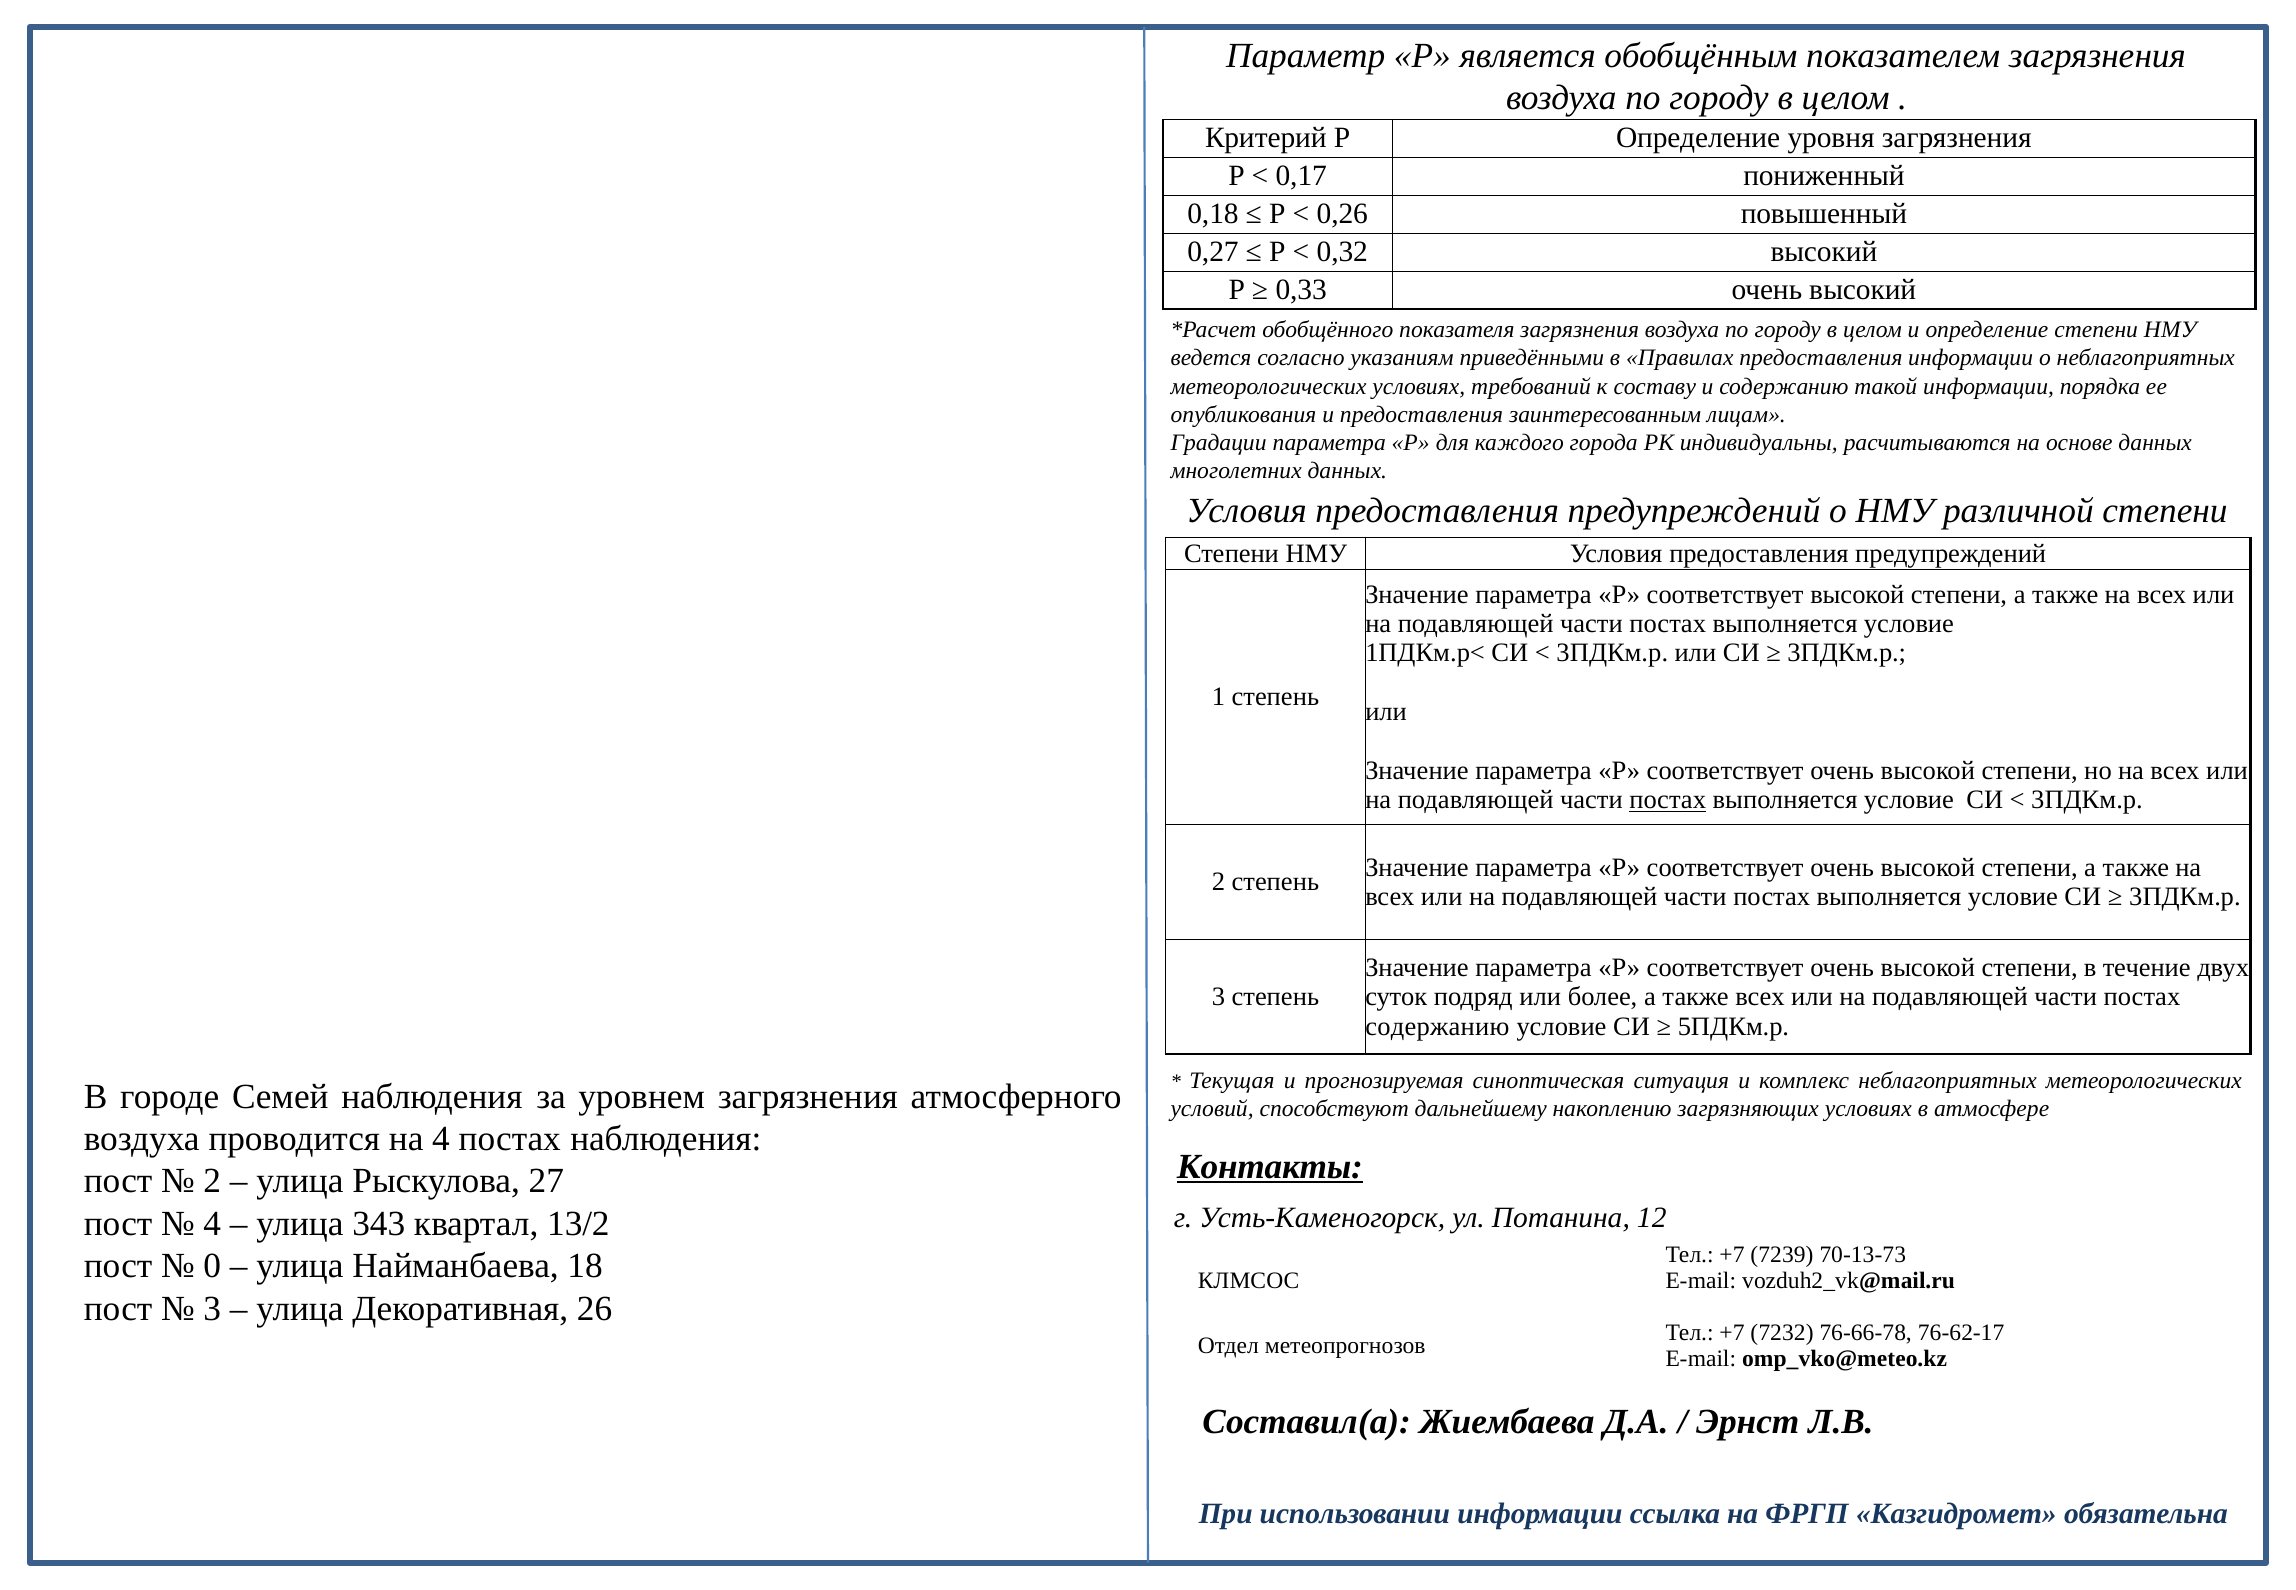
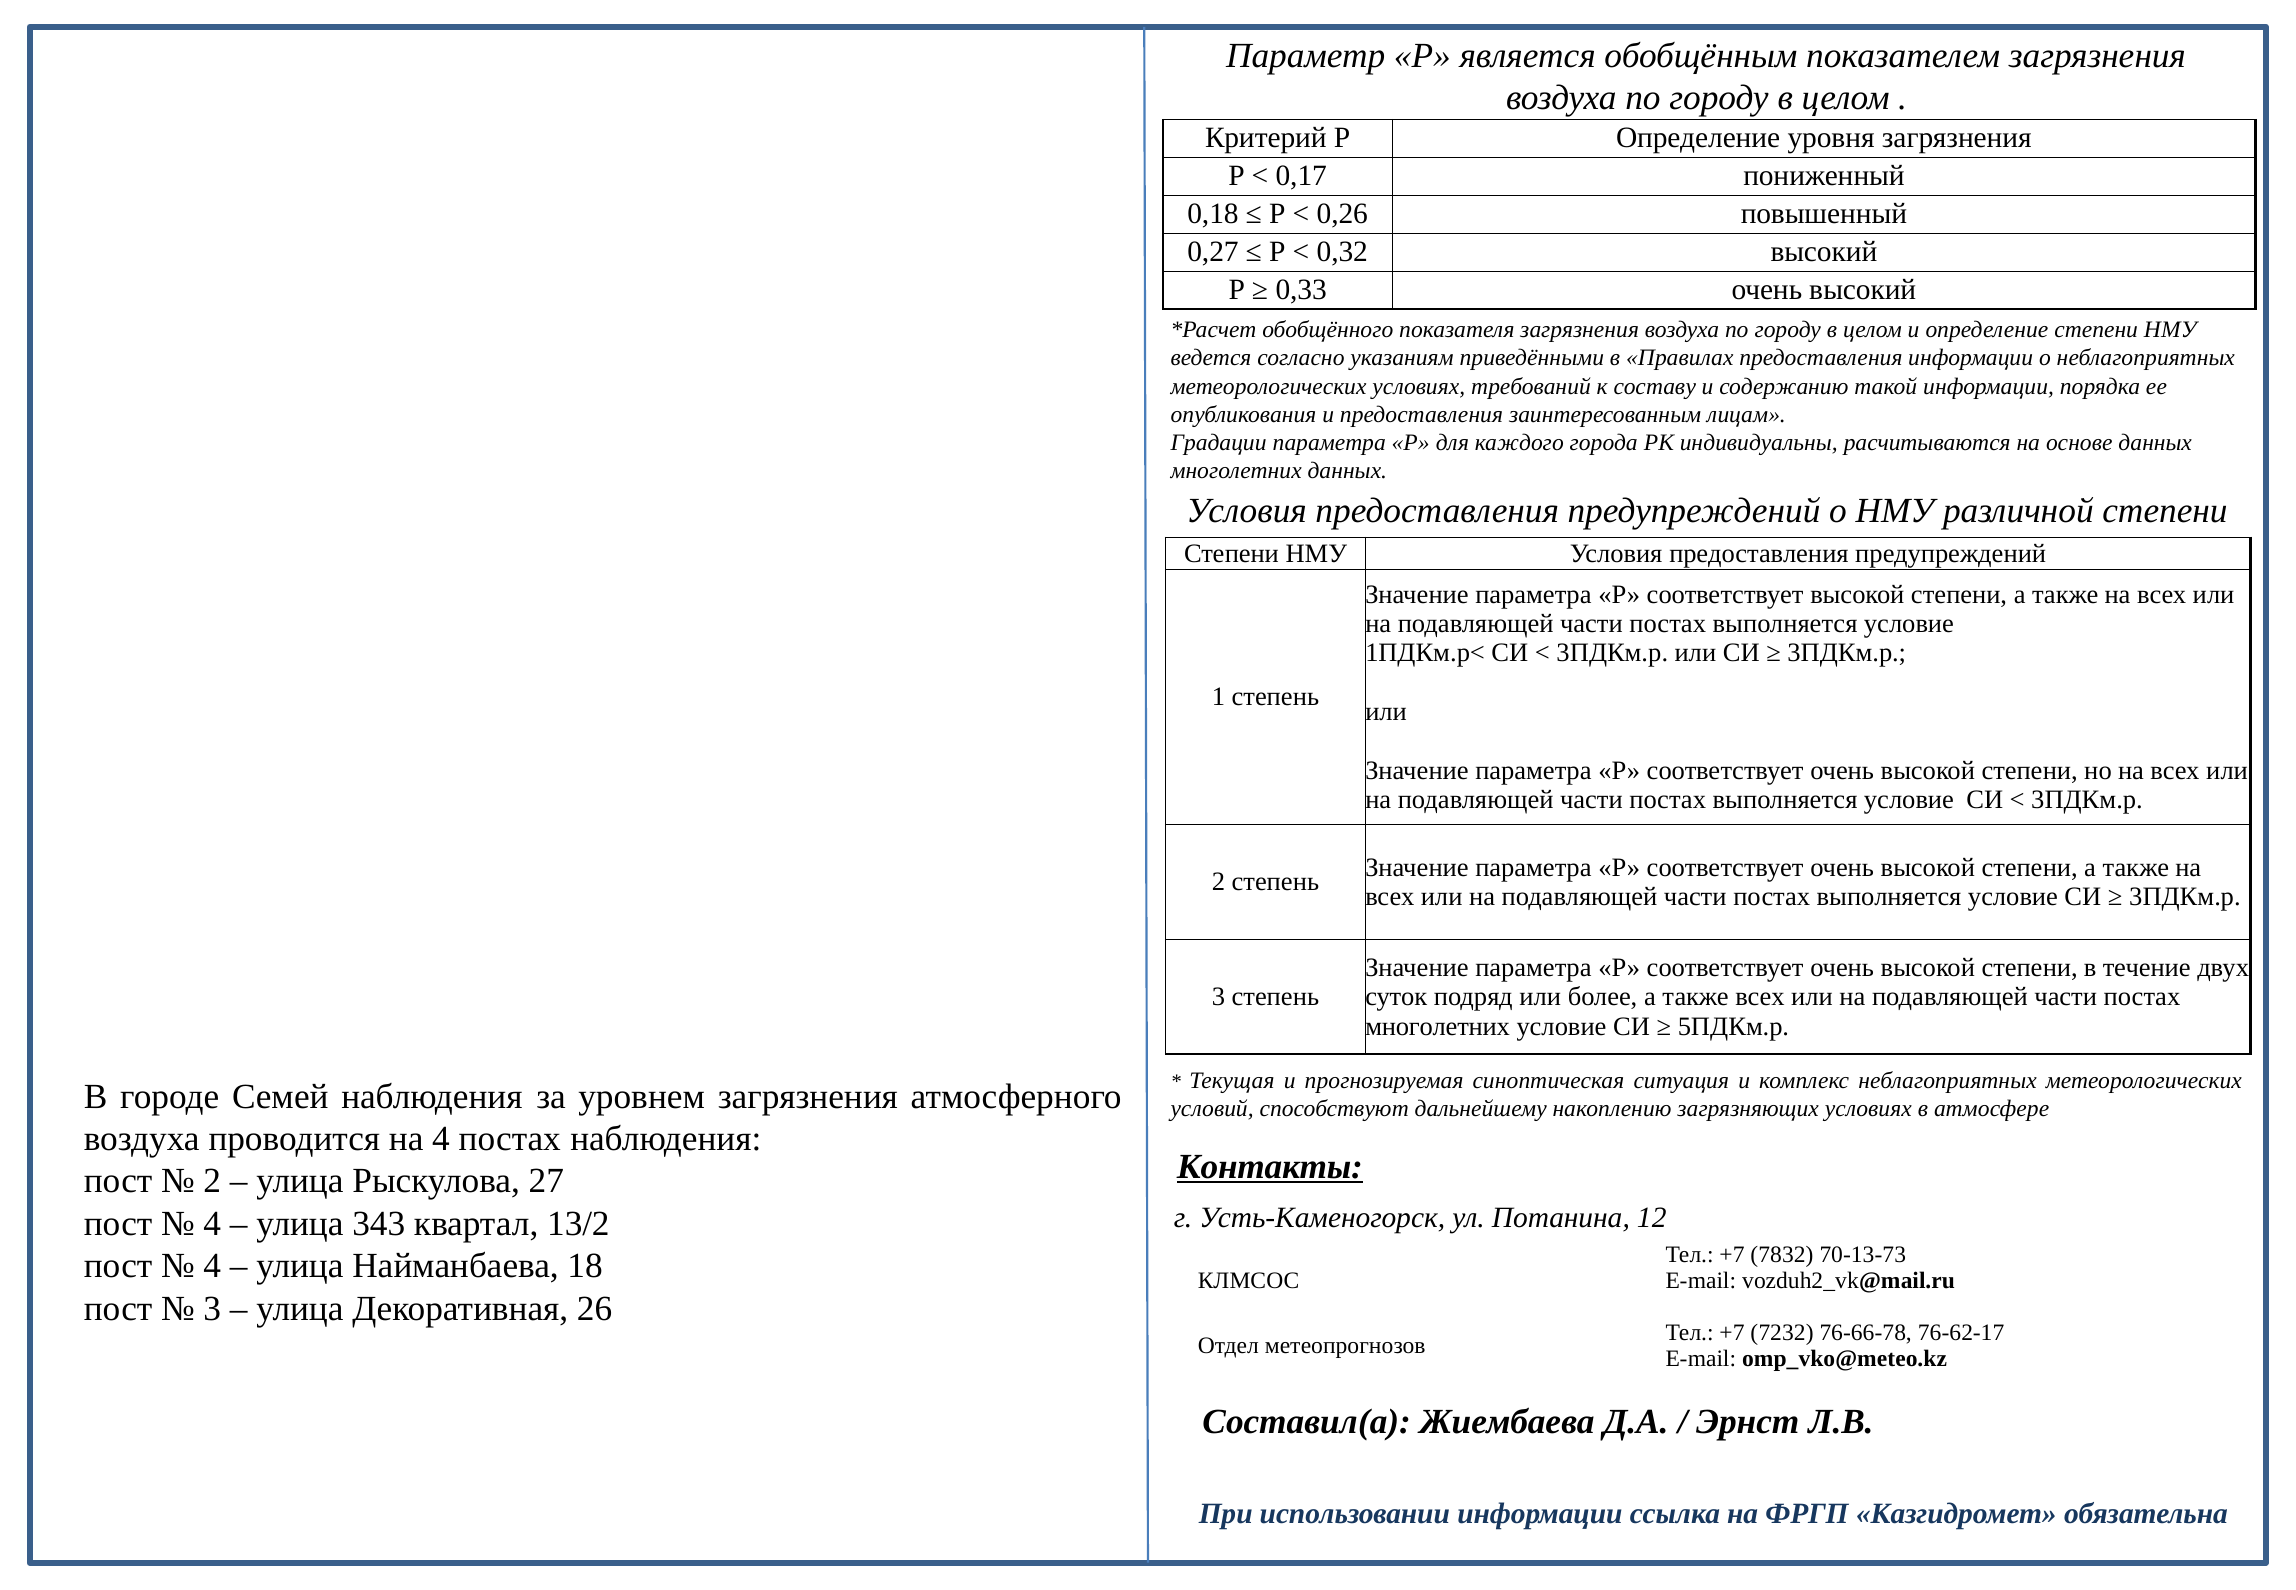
постах underline: present -> none (1668, 800)
содержанию: содержанию -> многолетних (1438, 1026)
7239: 7239 -> 7832 (1782, 1254)
0: 0 -> 4 (212, 1266)
